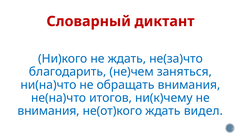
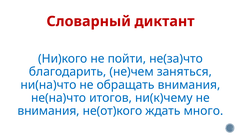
не ждать: ждать -> пойти (127, 59)
видел: видел -> много (203, 111)
